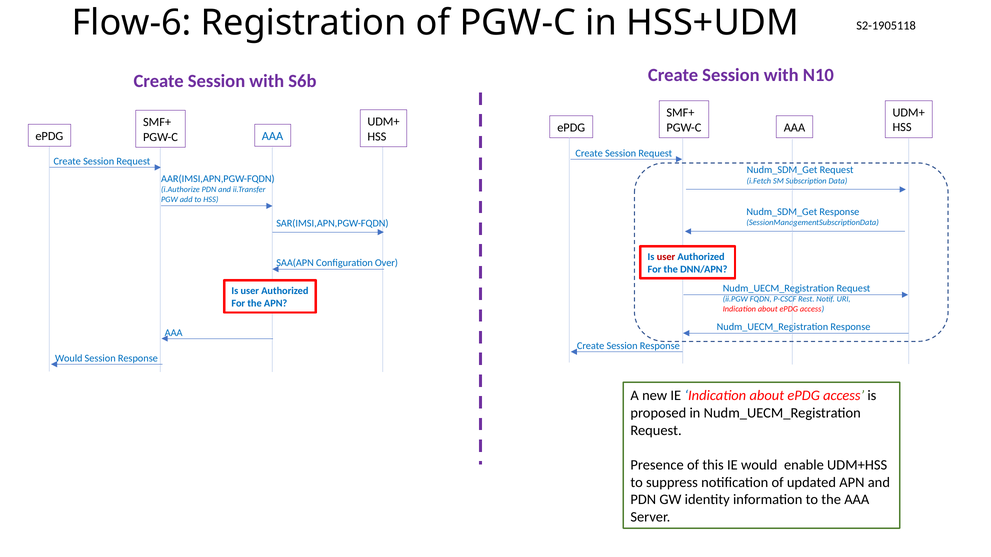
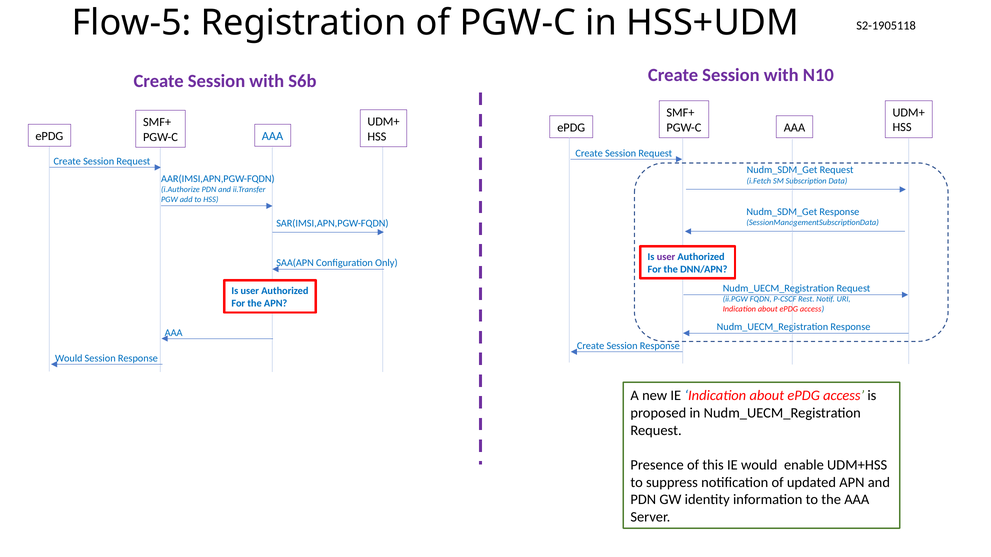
Flow-6: Flow-6 -> Flow-5 (132, 23)
user colour: red -> purple (666, 257)
Over: Over -> Only (386, 263)
